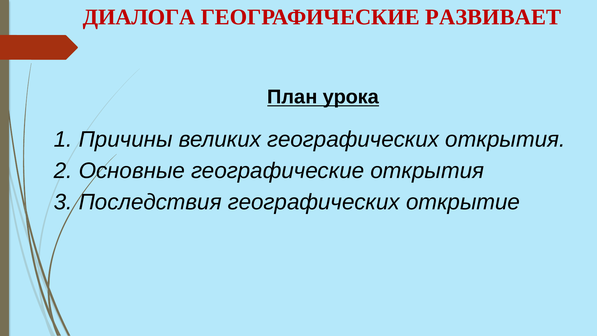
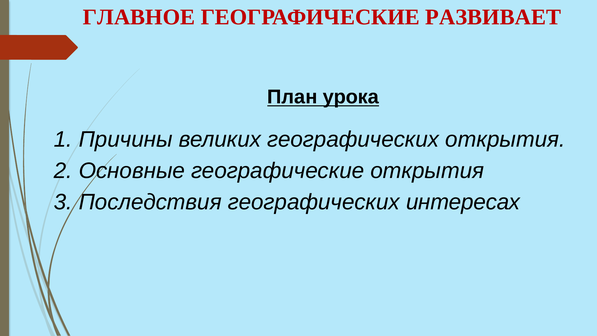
ДИАЛОГА: ДИАЛОГА -> ГЛАВНОЕ (139, 17)
открытие: открытие -> интересах (463, 202)
